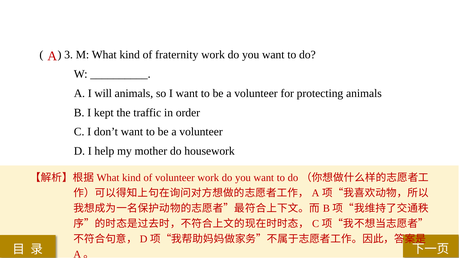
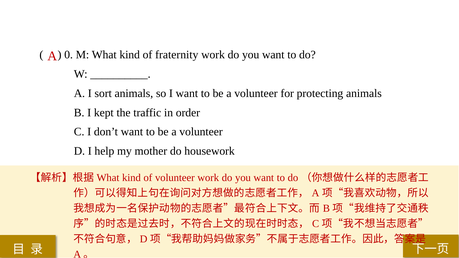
3: 3 -> 0 (69, 55)
will: will -> sort (103, 93)
